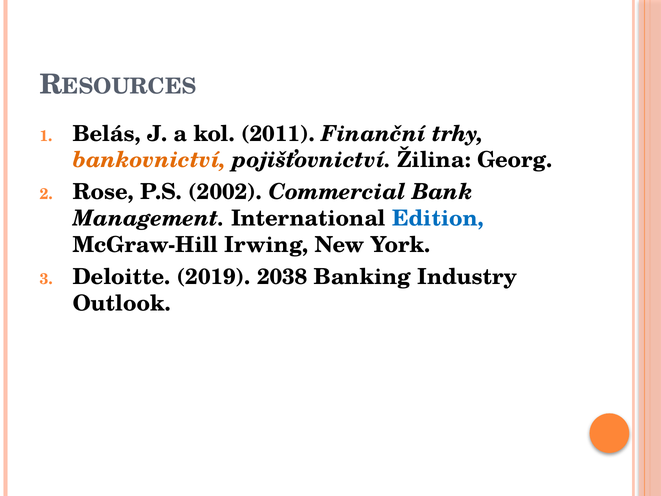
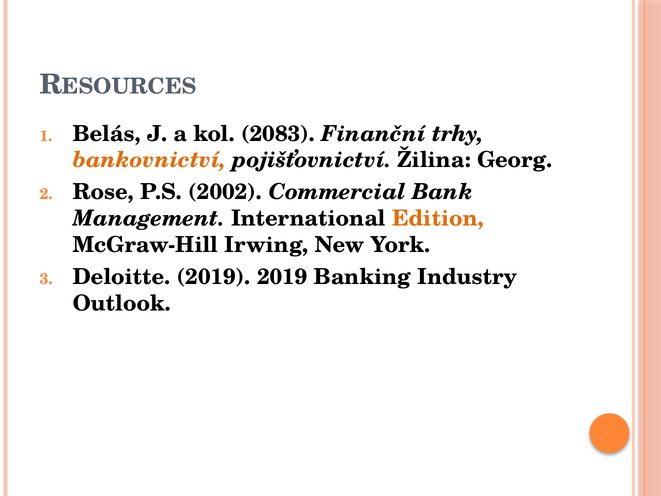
2011: 2011 -> 2083 (278, 134)
Edition colour: blue -> orange (438, 219)
2019 2038: 2038 -> 2019 (282, 277)
